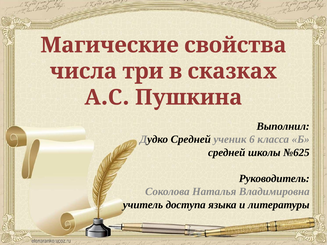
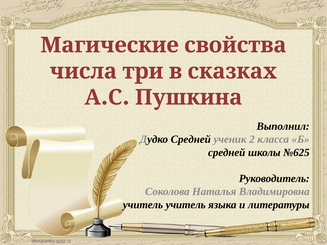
6: 6 -> 2 (252, 139)
учитель доступа: доступа -> учитель (186, 205)
